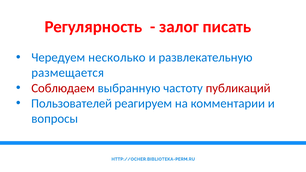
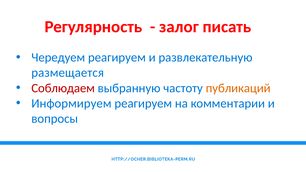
Чередуем несколько: несколько -> реагируем (117, 58)
публикаций colour: red -> orange (238, 88)
Пользователей: Пользователей -> Информируем (71, 103)
